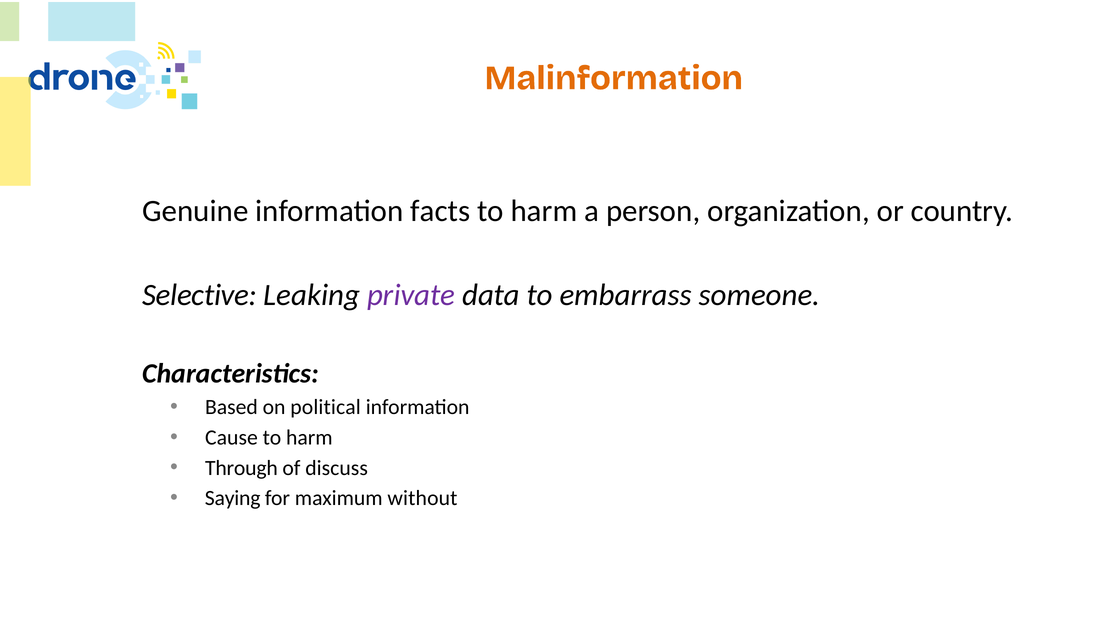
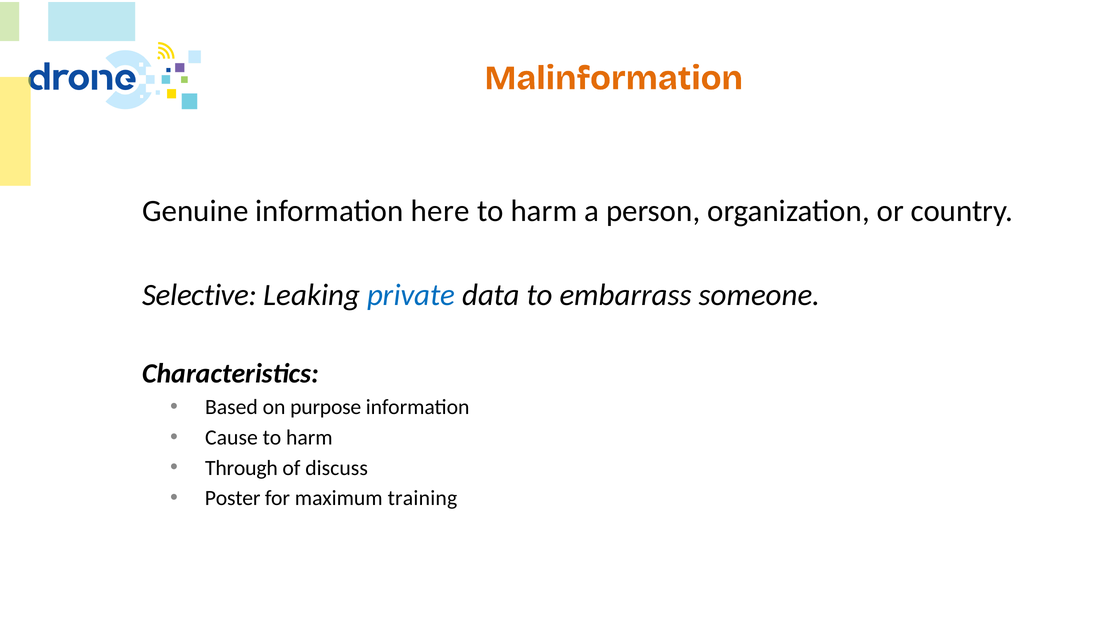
facts: facts -> here (440, 211)
private colour: purple -> blue (411, 295)
political: political -> purpose (326, 407)
Saying: Saying -> Poster (233, 498)
without: without -> training (422, 498)
